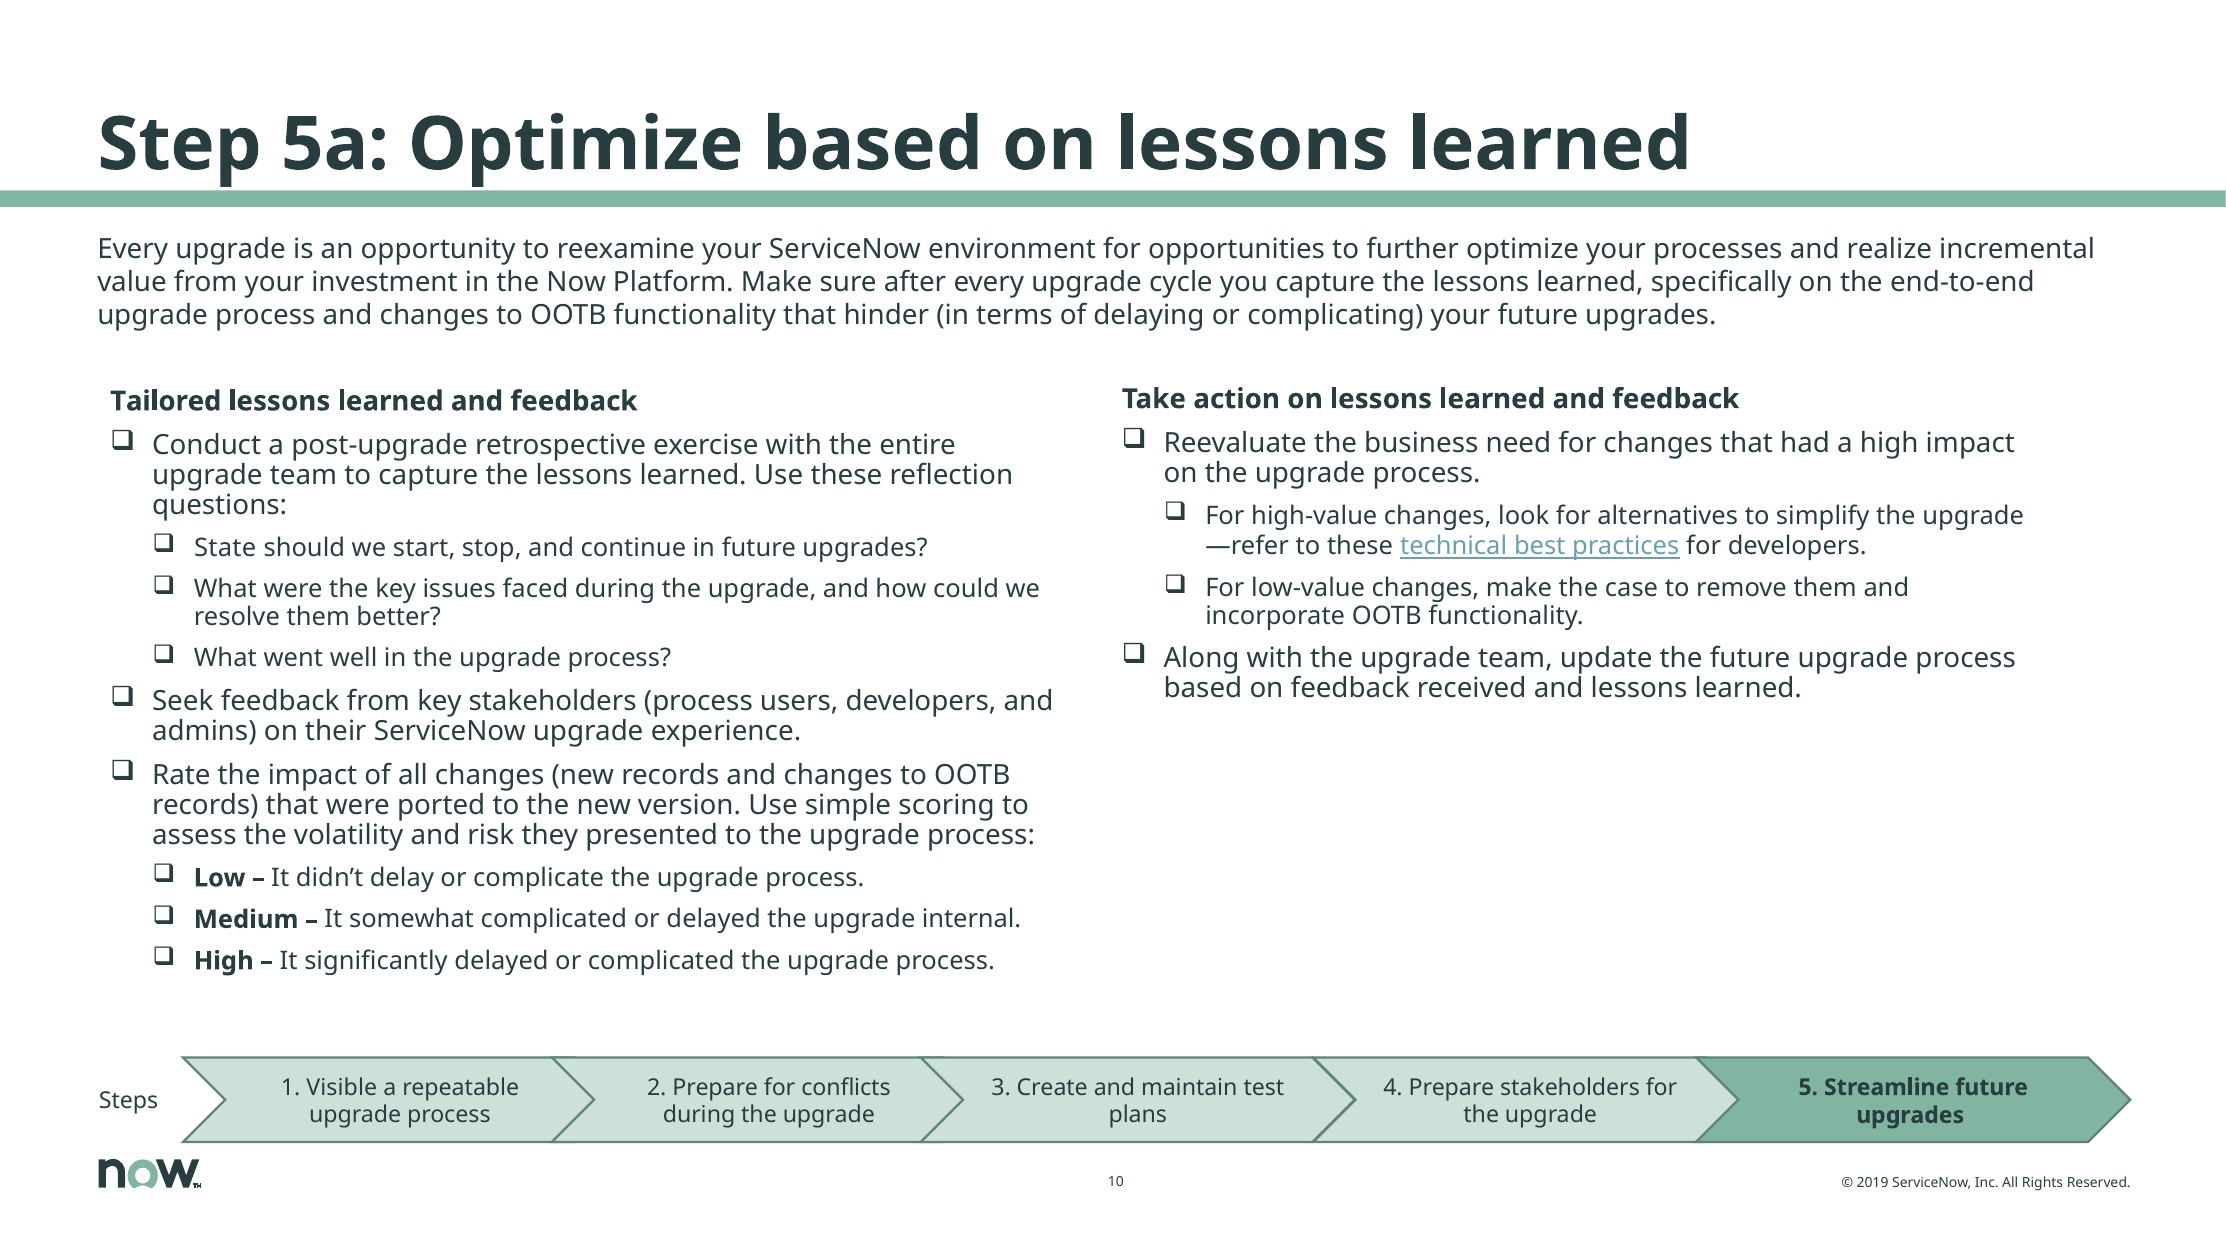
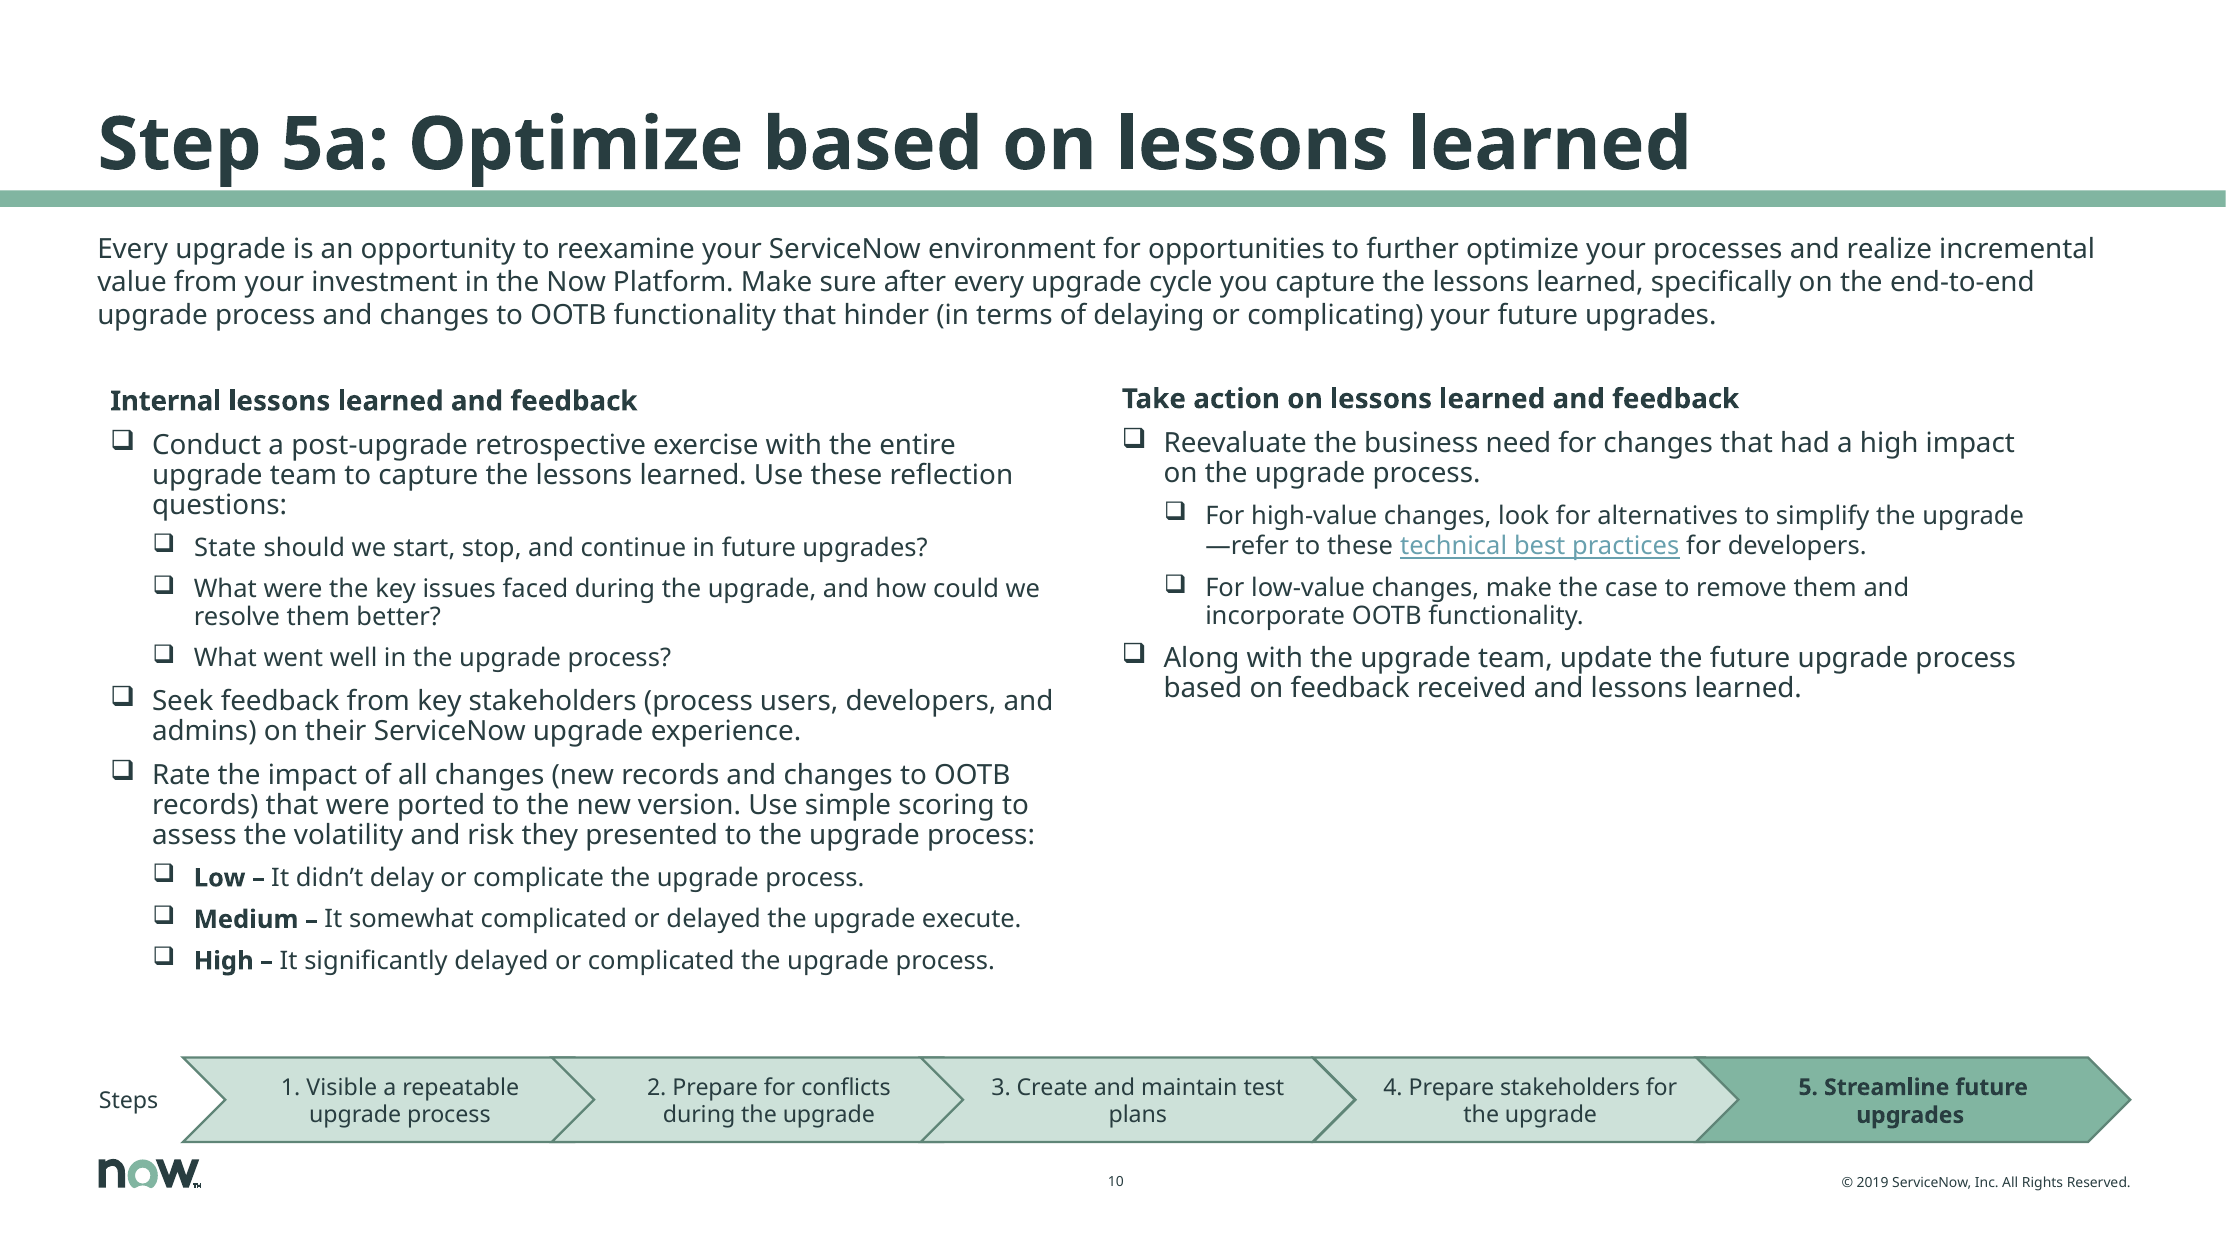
Tailored: Tailored -> Internal (166, 401)
internal: internal -> execute (972, 920)
